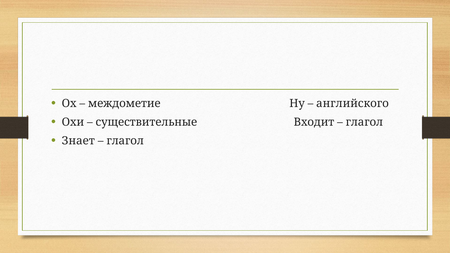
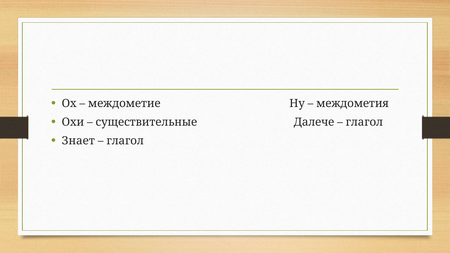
английского: английского -> междометия (353, 104)
Входит: Входит -> Далече (314, 122)
